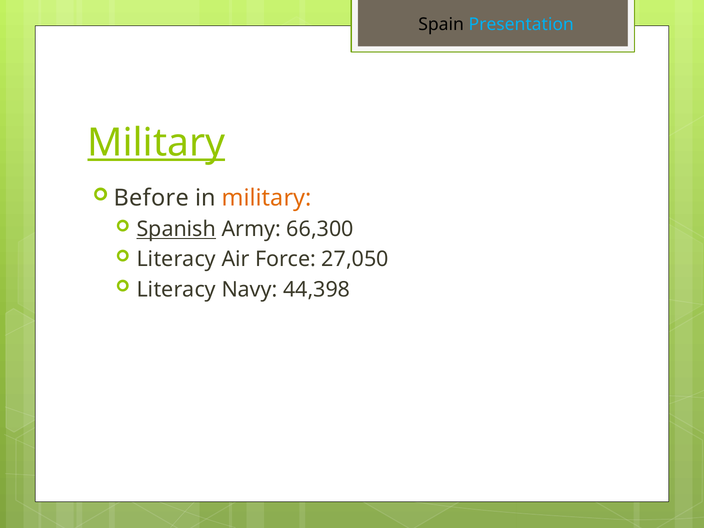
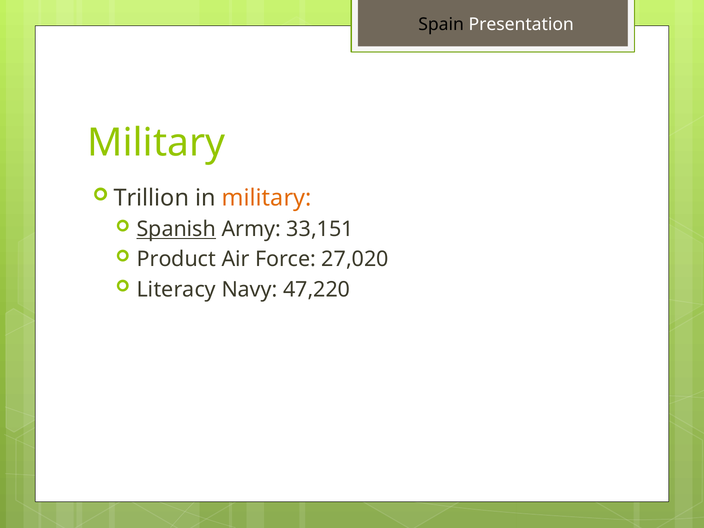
Presentation colour: light blue -> white (521, 24)
Military underline: present -> none (156, 143)
Before: Before -> Trillion (151, 198)
66,300: 66,300 -> 33,151 (320, 229)
Literacy: Literacy -> Product (176, 259)
27,050: 27,050 -> 27,020 (355, 259)
44,398: 44,398 -> 47,220 (317, 289)
